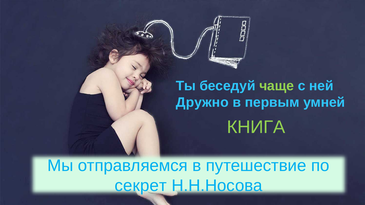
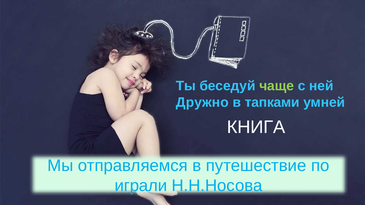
первым: первым -> тапками (272, 102)
КНИГА colour: light green -> white (256, 127)
секрет: секрет -> играли (141, 186)
